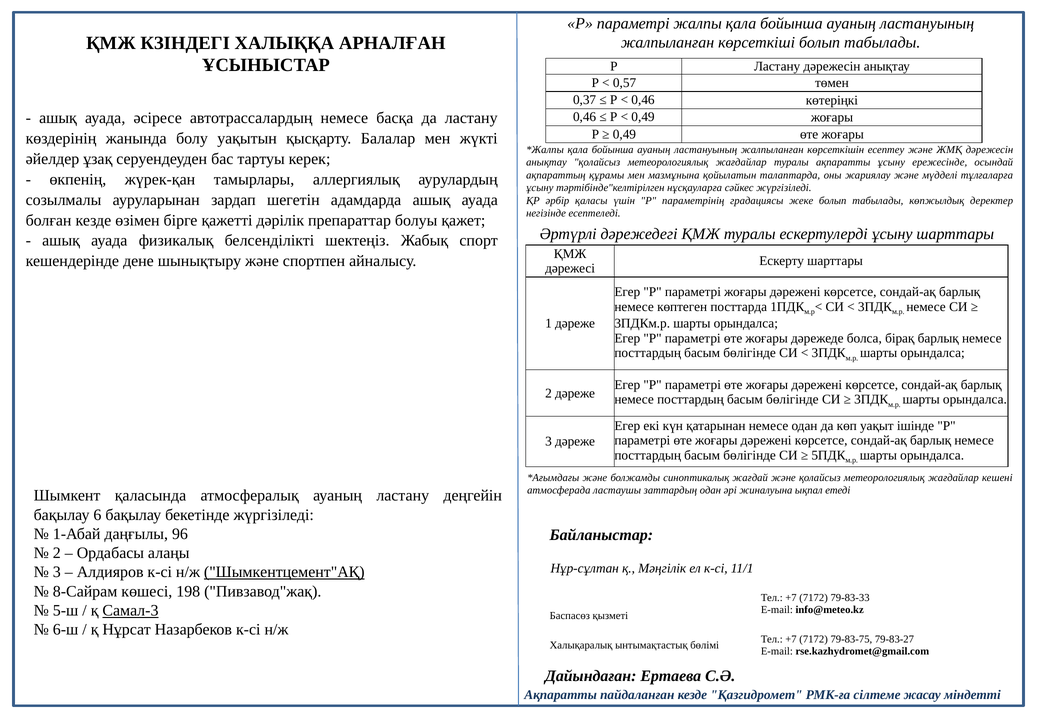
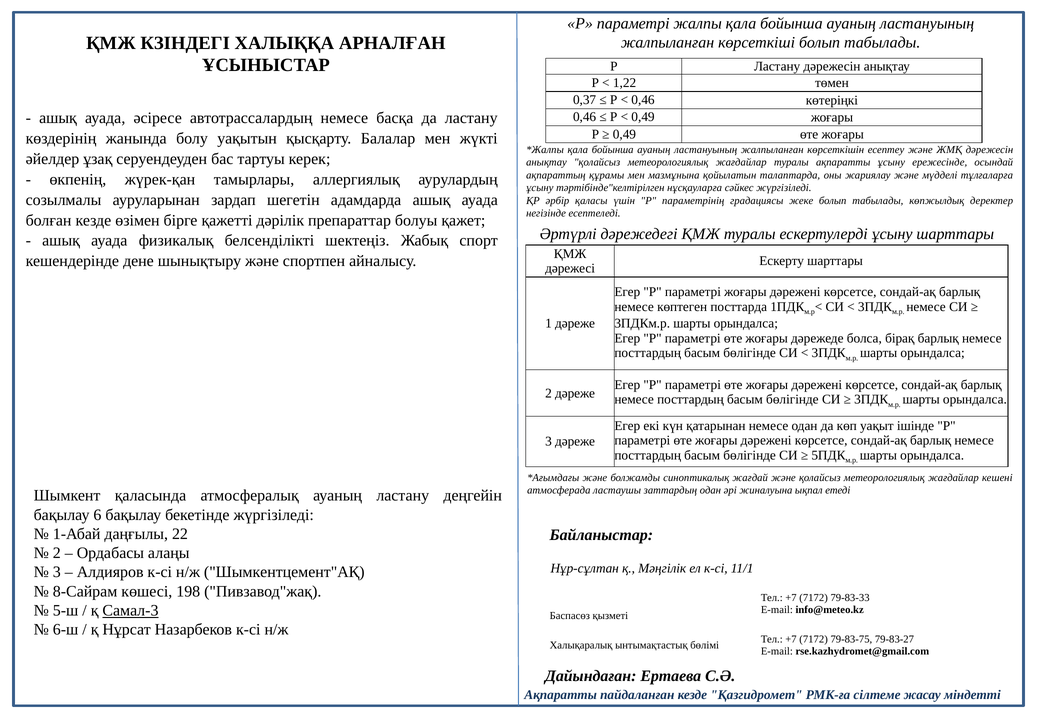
0,57: 0,57 -> 1,22 (625, 83)
96: 96 -> 22 (180, 534)
Шымкентцемент"АҚ underline: present -> none (284, 572)
